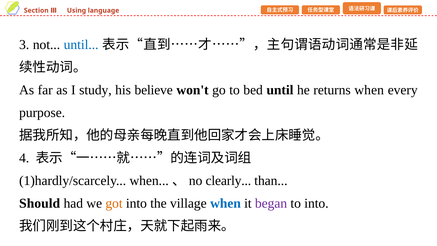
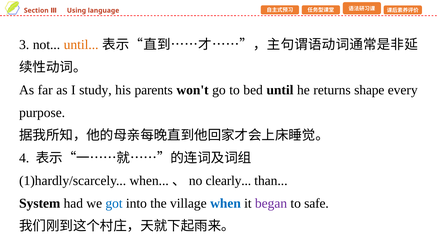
until colour: blue -> orange (81, 45)
believe: believe -> parents (154, 90)
returns when: when -> shape (369, 90)
Should: Should -> System (40, 203)
got colour: orange -> blue (114, 203)
to into: into -> safe (317, 203)
